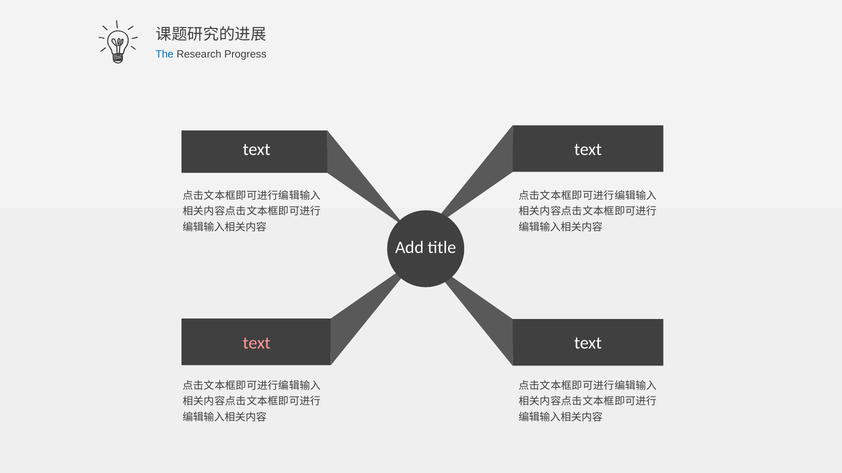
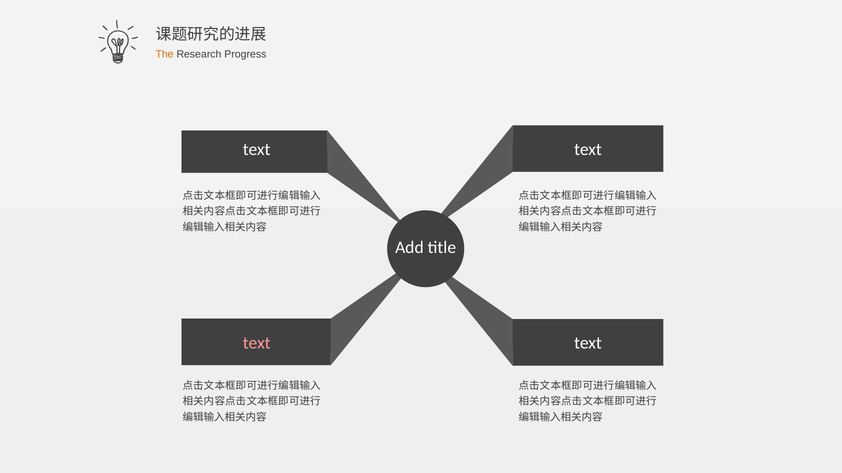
The colour: blue -> orange (165, 55)
